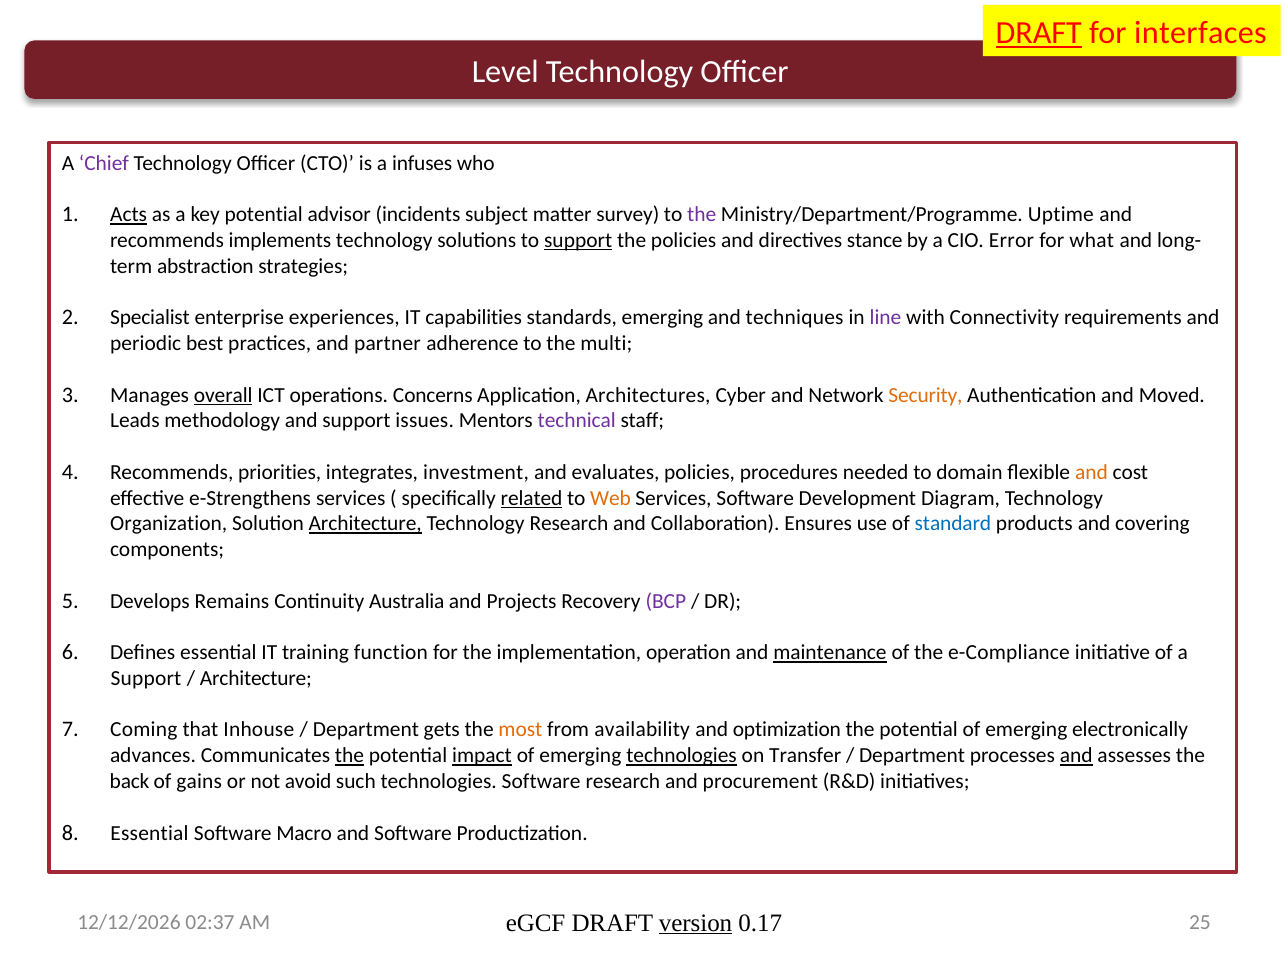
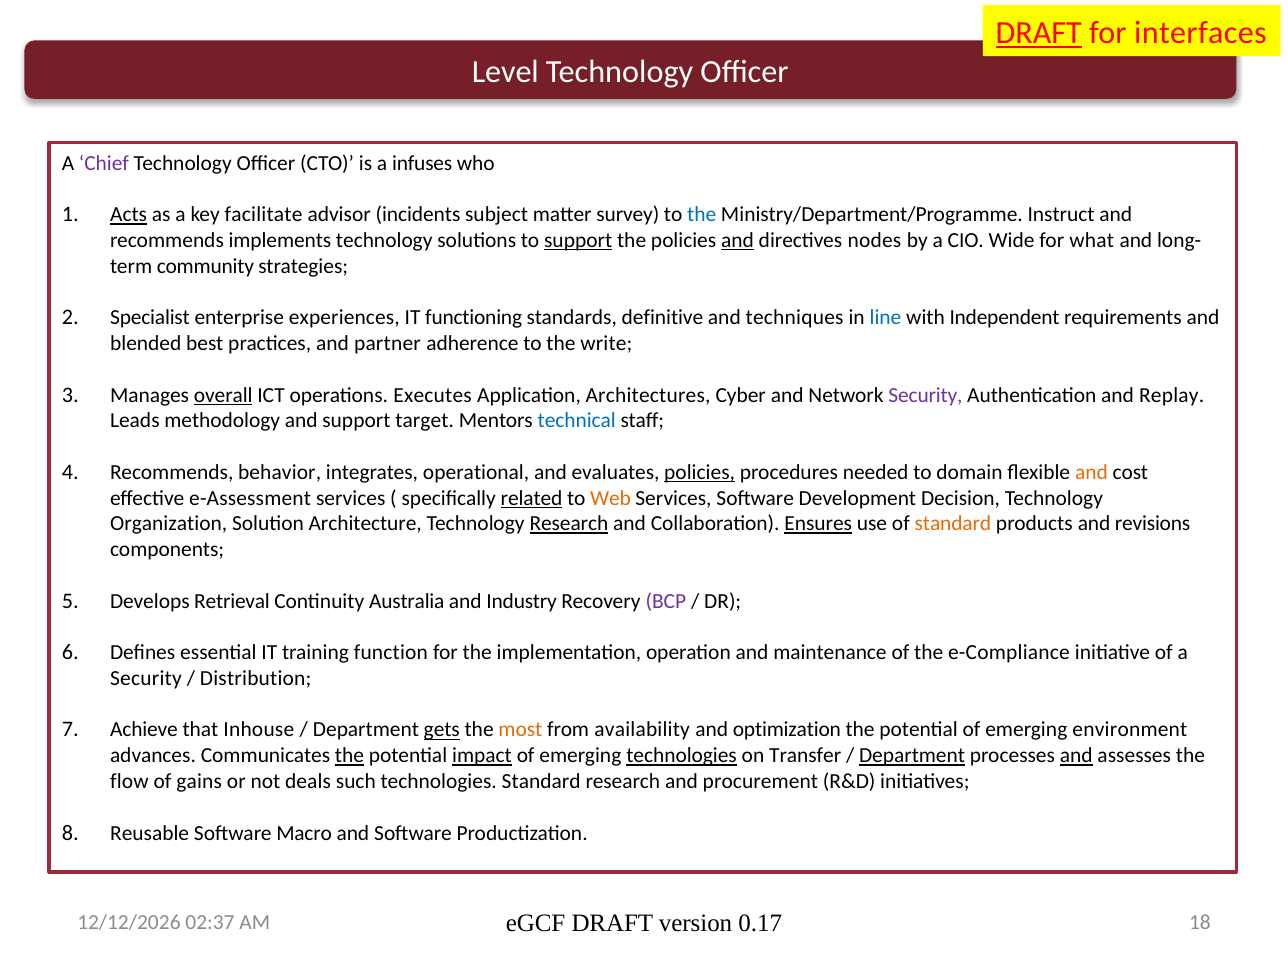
key potential: potential -> facilitate (264, 215)
the colour: purple -> blue (702, 215)
Uptime: Uptime -> Instruct (1061, 215)
and underline: none -> present (738, 240)
stance: stance -> nodes (874, 240)
Error: Error -> Wide (1012, 240)
abstraction: abstraction -> community (205, 266)
capabilities: capabilities -> functioning (474, 318)
standards emerging: emerging -> definitive (663, 318)
line colour: purple -> blue (886, 318)
Connectivity: Connectivity -> Independent (1005, 318)
periodic: periodic -> blended (146, 344)
multi: multi -> write (606, 344)
Concerns: Concerns -> Executes (433, 395)
Security colour: orange -> purple (926, 395)
Moved: Moved -> Replay (1172, 395)
issues: issues -> target (425, 421)
technical colour: purple -> blue (577, 421)
priorities: priorities -> behavior (280, 472)
investment: investment -> operational (476, 472)
policies underline: none -> present (700, 472)
e-Strengthens: e-Strengthens -> e-Assessment (250, 498)
Diagram: Diagram -> Decision (961, 498)
Architecture underline: present -> none (365, 524)
Research underline: none -> present (569, 524)
Ensures underline: none -> present (818, 524)
standard colour: blue -> orange (953, 524)
covering: covering -> revisions (1153, 524)
Remains: Remains -> Retrieval (232, 601)
Projects: Projects -> Industry (522, 601)
maintenance underline: present -> none (830, 653)
Support: Support -> Security (146, 678)
Architecture: Architecture -> Distribution (256, 678)
Coming: Coming -> Achieve (144, 730)
gets underline: none -> present (442, 730)
electronically: electronically -> environment (1130, 730)
Department underline: none -> present (912, 756)
back: back -> flow (129, 781)
avoid: avoid -> deals (308, 781)
technologies Software: Software -> Standard (541, 781)
Essential: Essential -> Reusable (150, 833)
version underline: present -> none (696, 923)
25: 25 -> 18 (1200, 922)
